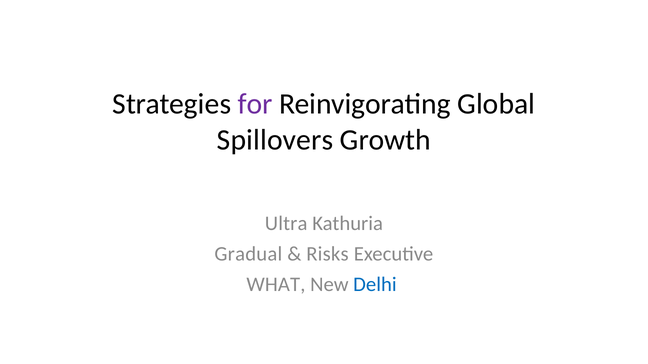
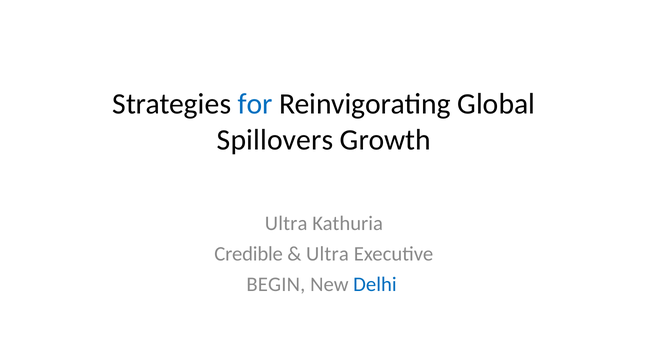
for colour: purple -> blue (255, 104)
Gradual: Gradual -> Credible (249, 254)
Risks: Risks -> Ultra (327, 254)
WHAT: WHAT -> BEGIN (276, 285)
